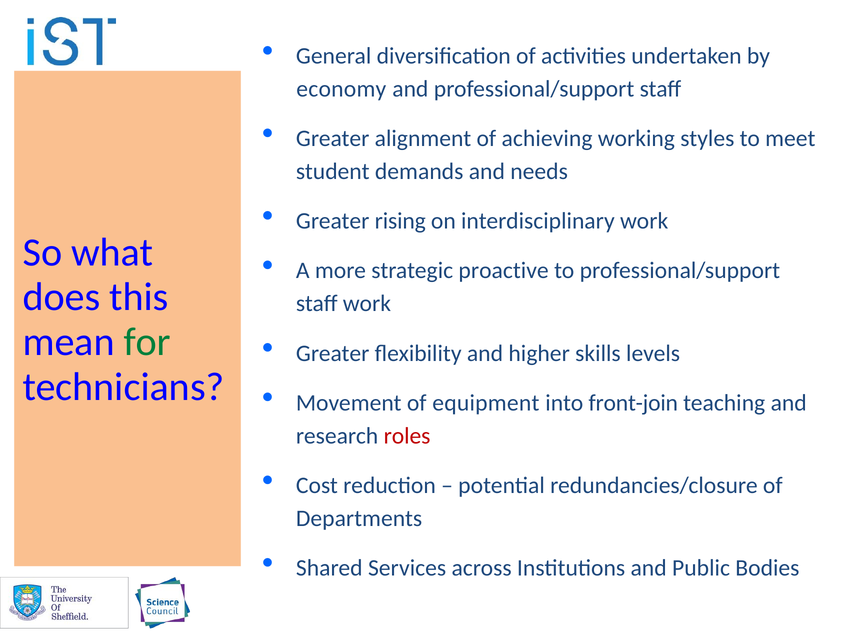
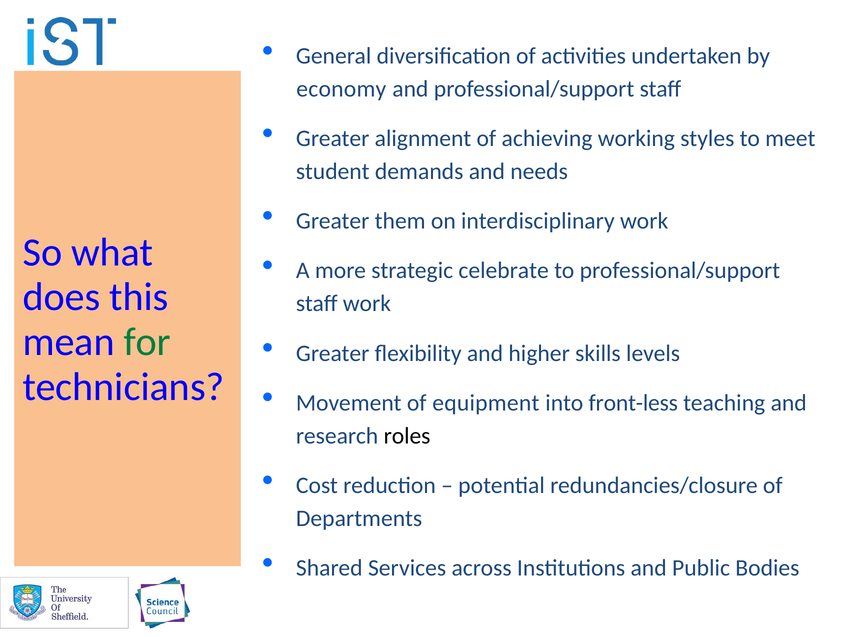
rising: rising -> them (400, 221)
proactive: proactive -> celebrate (504, 271)
front-join: front-join -> front-less (633, 403)
roles colour: red -> black (407, 436)
